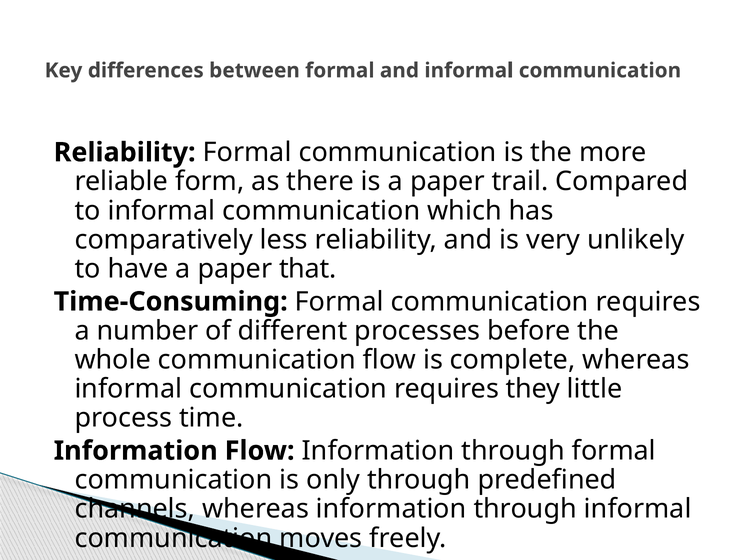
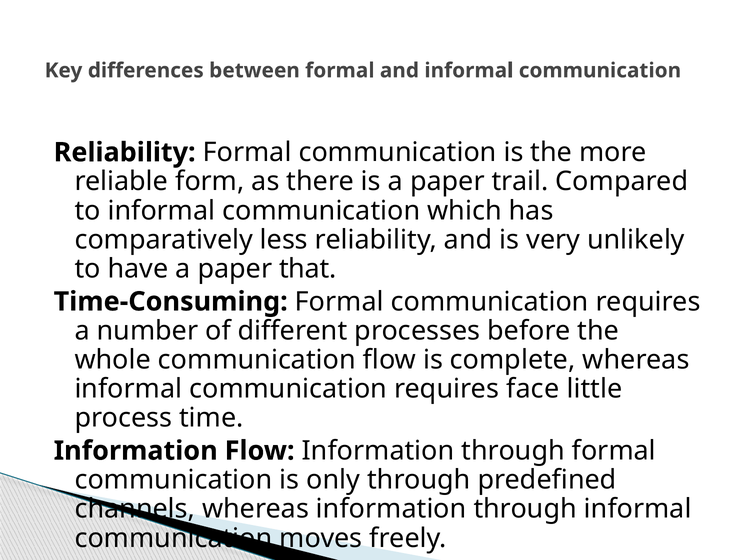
they: they -> face (533, 389)
